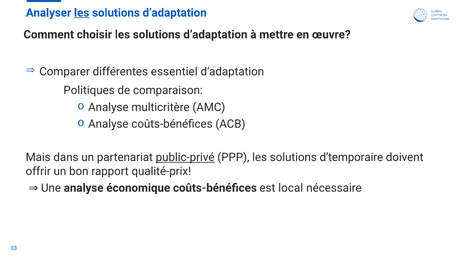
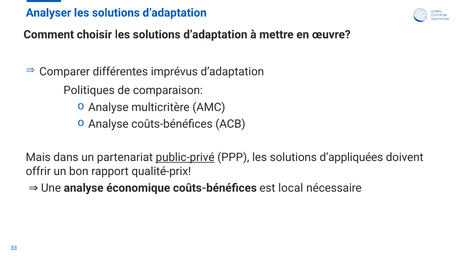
les underline: present -> none (82, 13)
essentiel: essentiel -> imprévus (174, 72)
d’temporaire: d’temporaire -> d’appliquées (351, 157)
